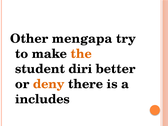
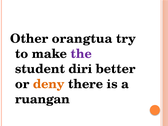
mengapa: mengapa -> orangtua (82, 39)
the colour: orange -> purple (81, 54)
includes: includes -> ruangan (42, 99)
